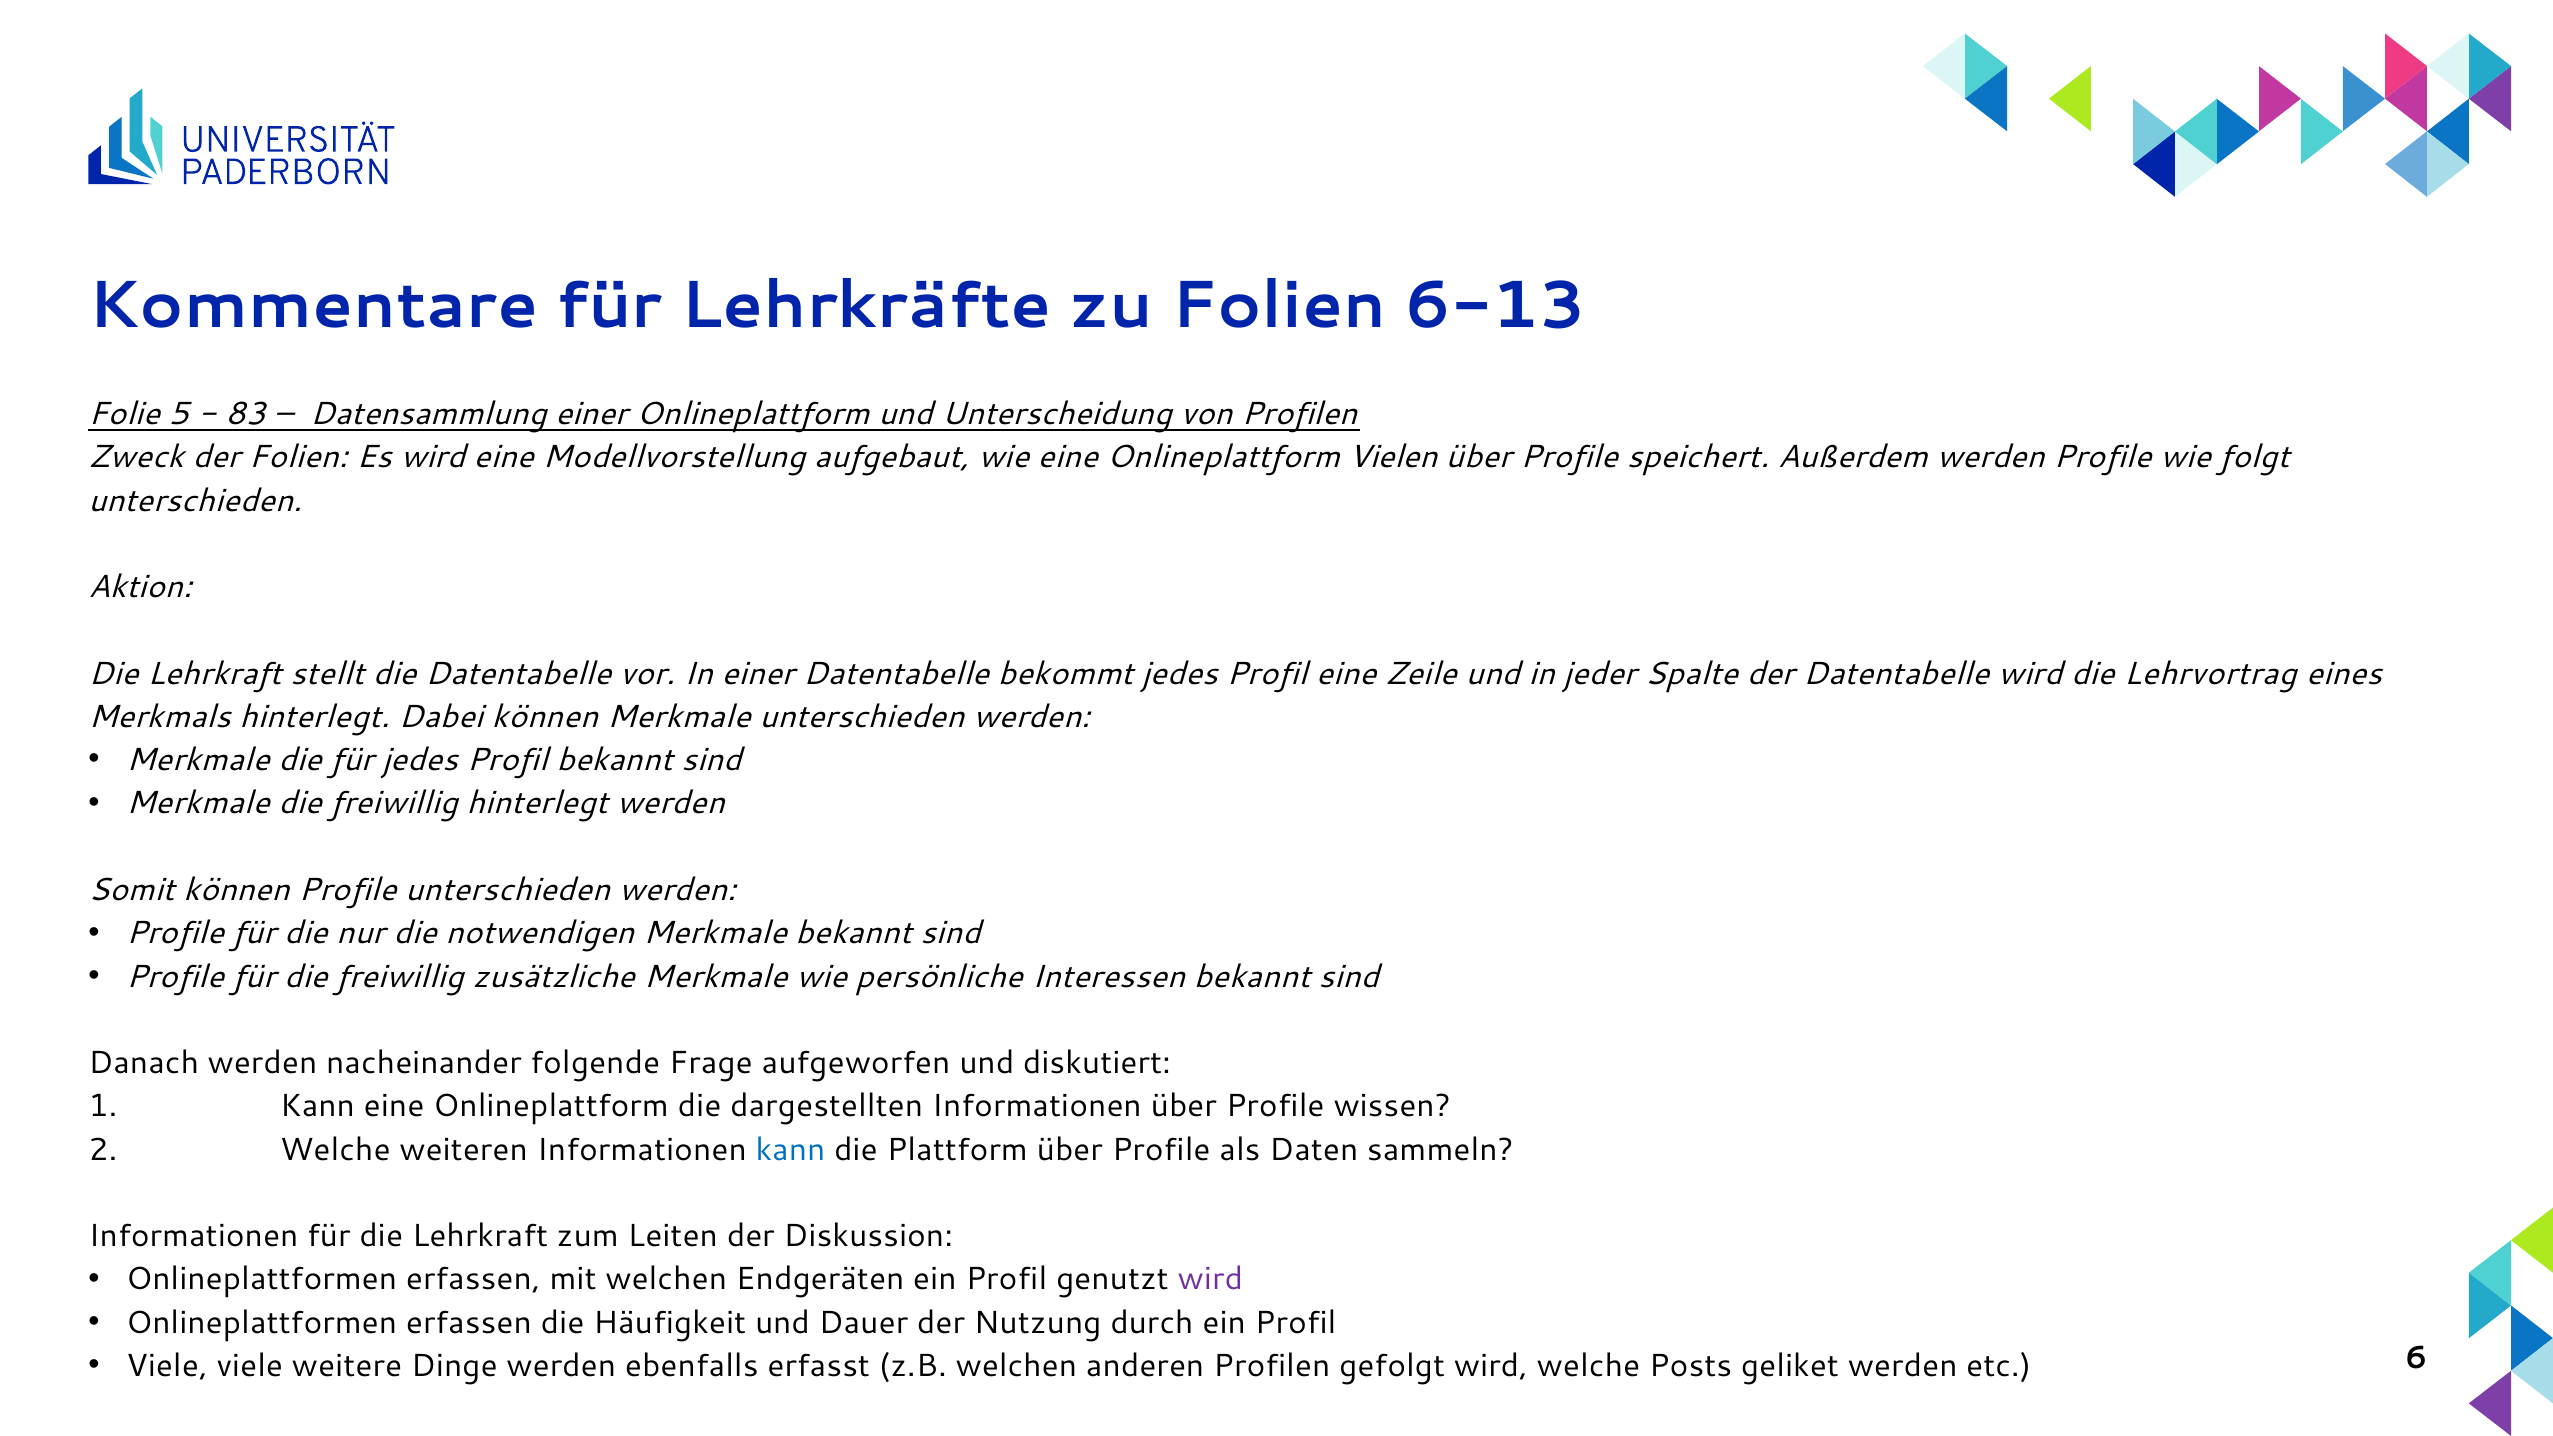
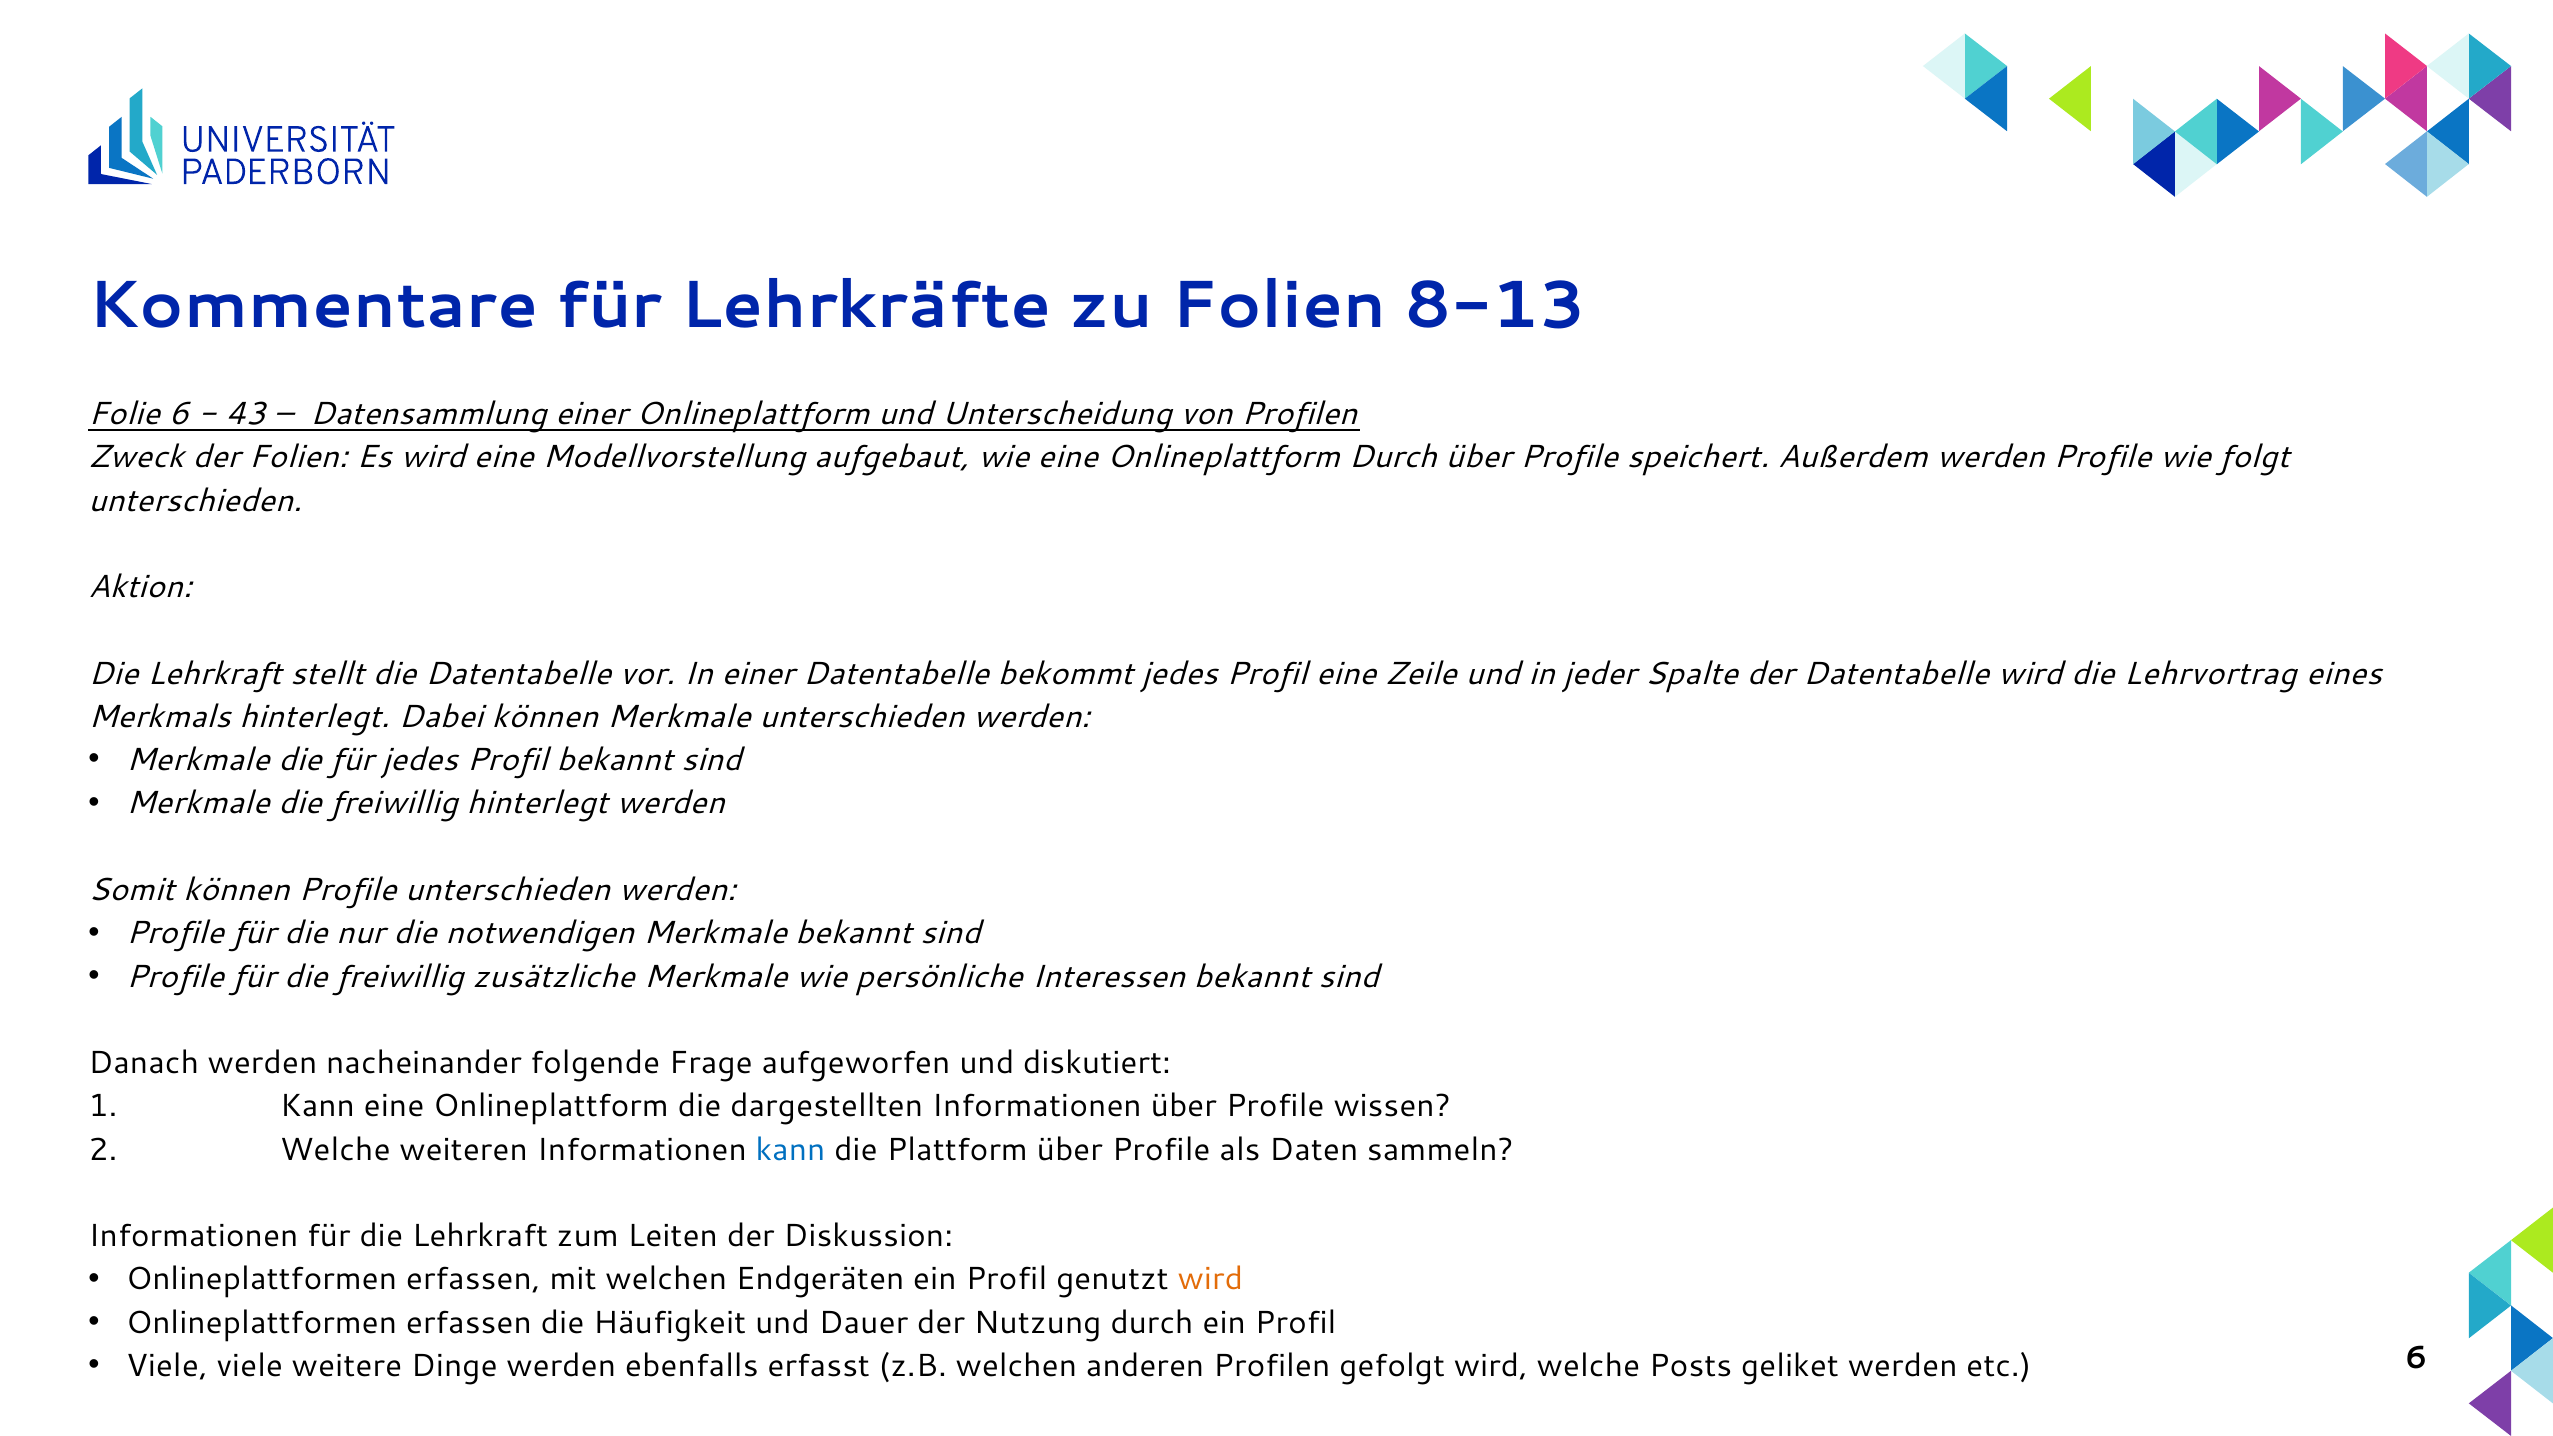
6-13: 6-13 -> 8-13 (1495, 306)
Folie 5: 5 -> 6 (179, 414)
83: 83 -> 43 (246, 414)
Onlineplattform Vielen: Vielen -> Durch (1393, 457)
wird colour: purple -> orange (1210, 1279)
